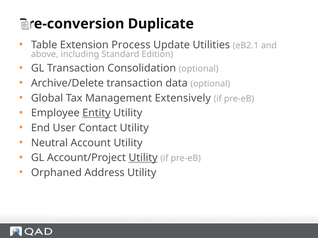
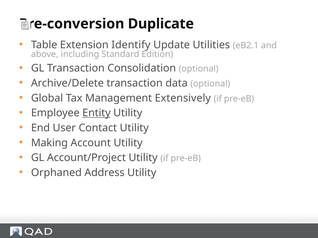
Process: Process -> Identify (131, 45)
Neutral: Neutral -> Making (49, 143)
Utility underline: present -> none (143, 158)
